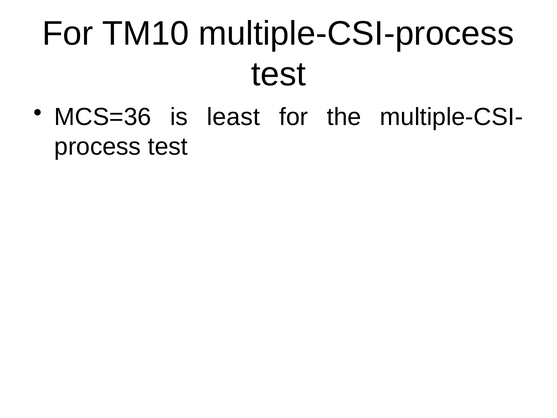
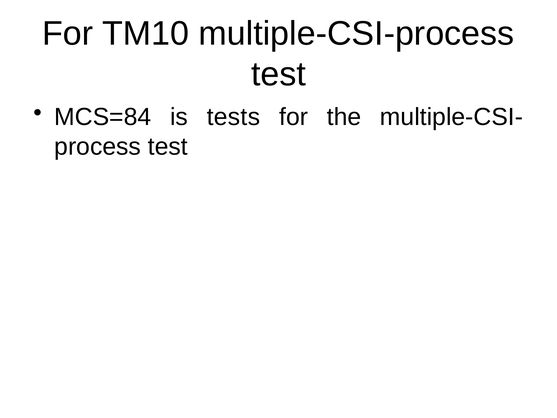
MCS=36: MCS=36 -> MCS=84 (103, 117)
least: least -> tests (233, 117)
